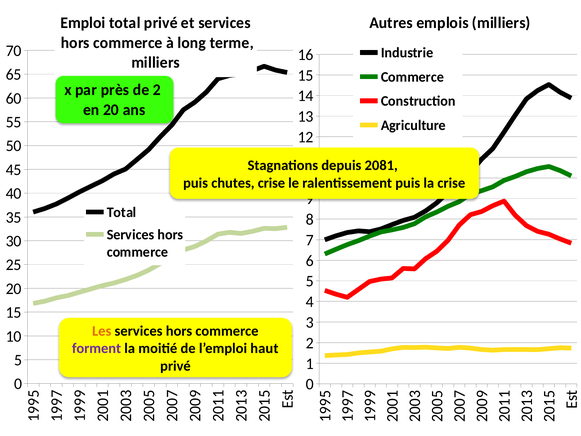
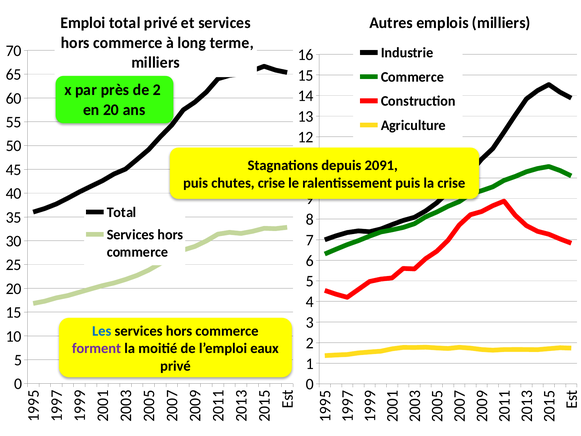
2081: 2081 -> 2091 (381, 165)
Les colour: orange -> blue (102, 331)
haut: haut -> eaux (265, 348)
